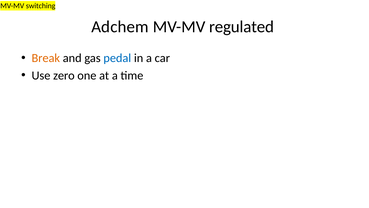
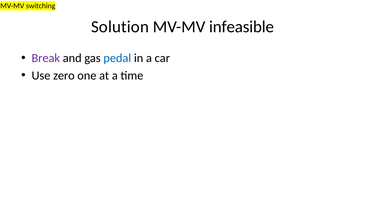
Adchem: Adchem -> Solution (120, 27)
regulated: regulated -> infeasible (242, 27)
Break colour: orange -> purple (46, 58)
